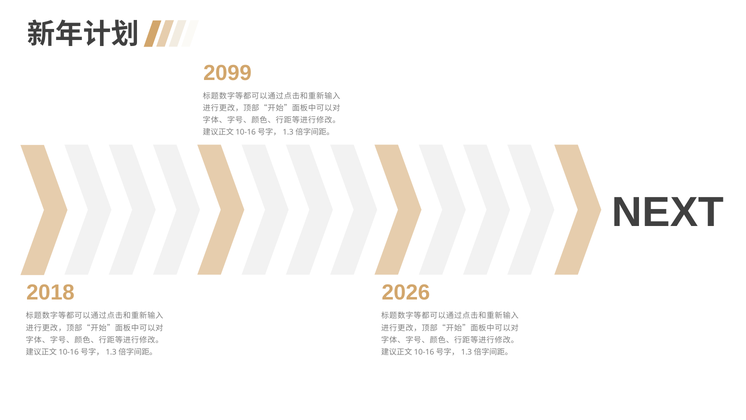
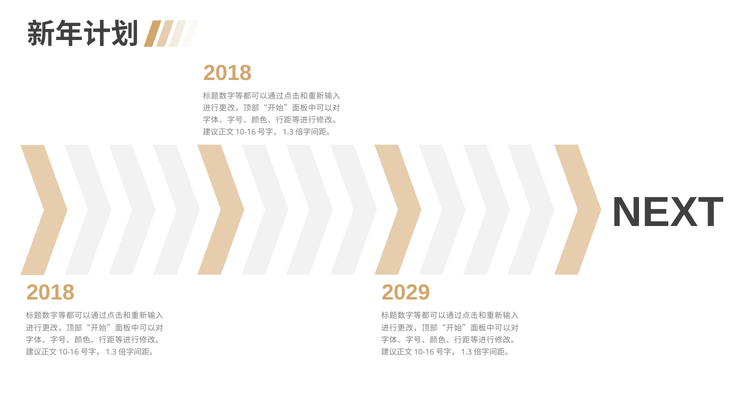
2099: 2099 -> 2018 (227, 73)
2026: 2026 -> 2029 (406, 292)
